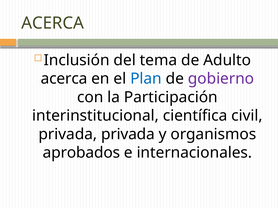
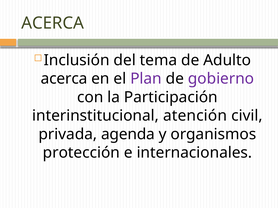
Plan colour: blue -> purple (146, 79)
científica: científica -> atención (195, 116)
privada privada: privada -> agenda (128, 134)
aprobados: aprobados -> protección (81, 153)
